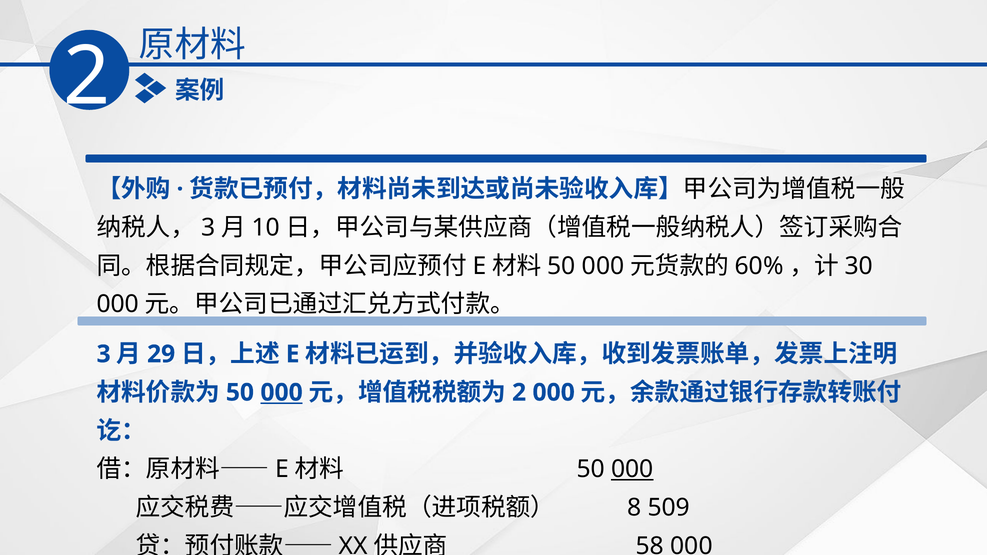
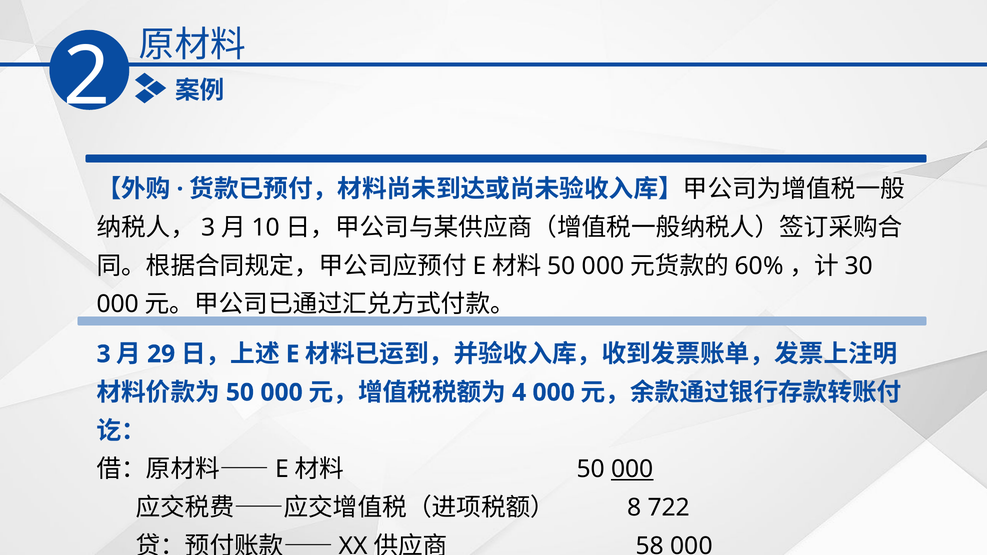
000 underline: present -> none (282, 393)
2: 2 -> 4 (519, 393)
509: 509 -> 722 (669, 508)
